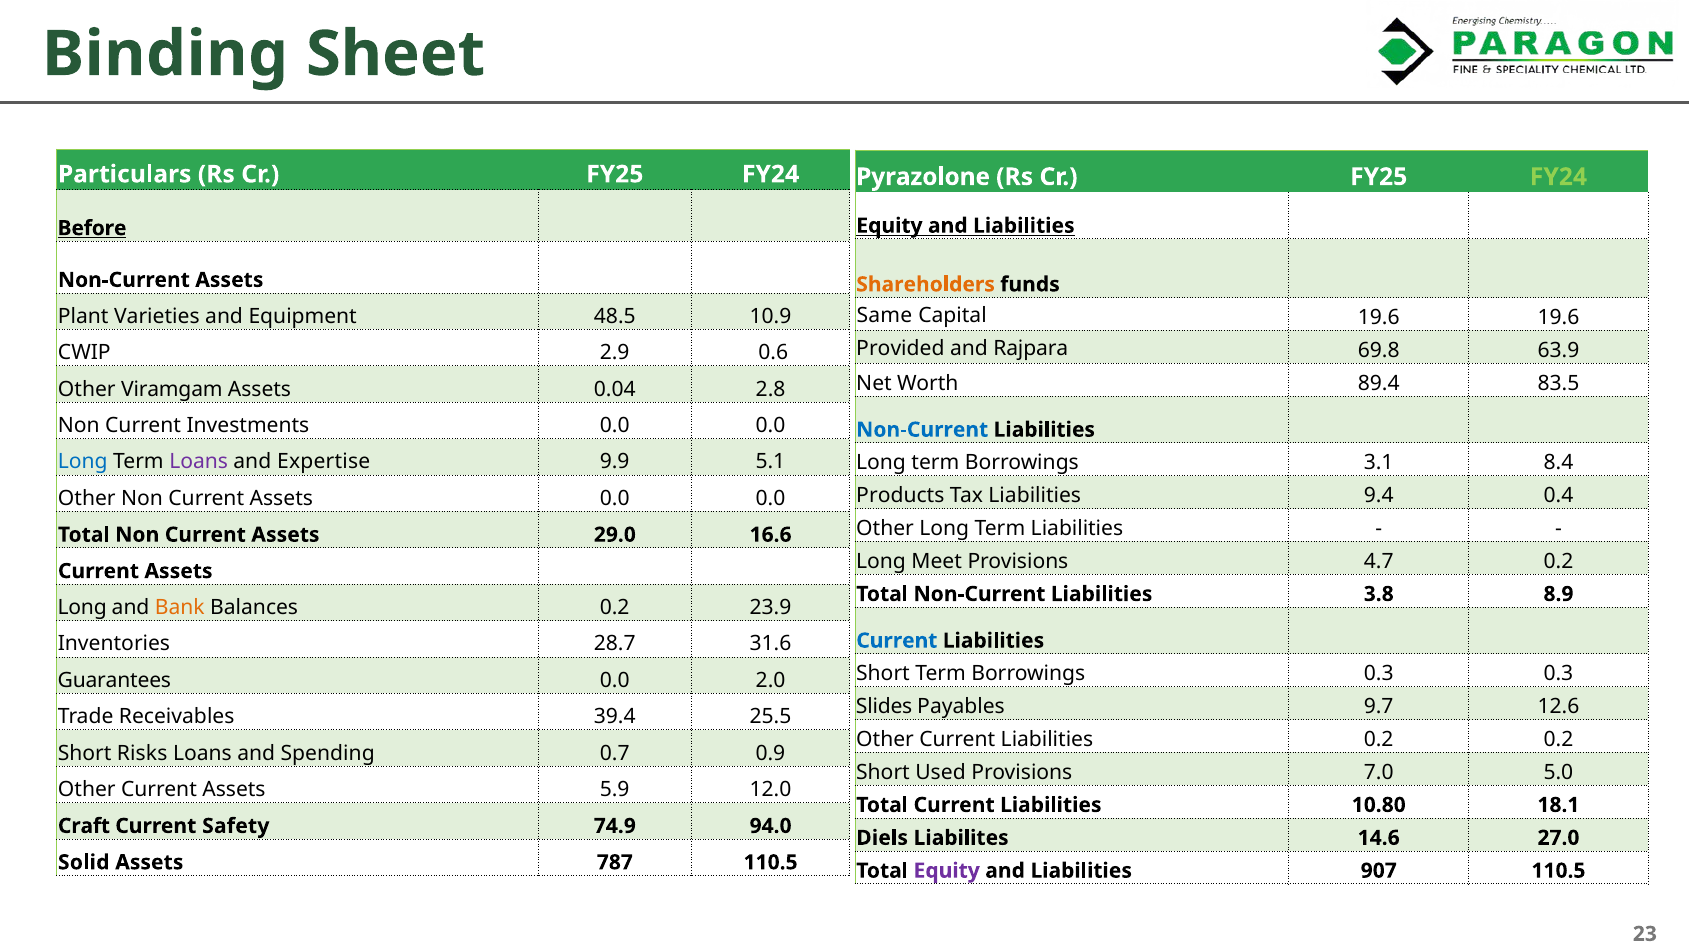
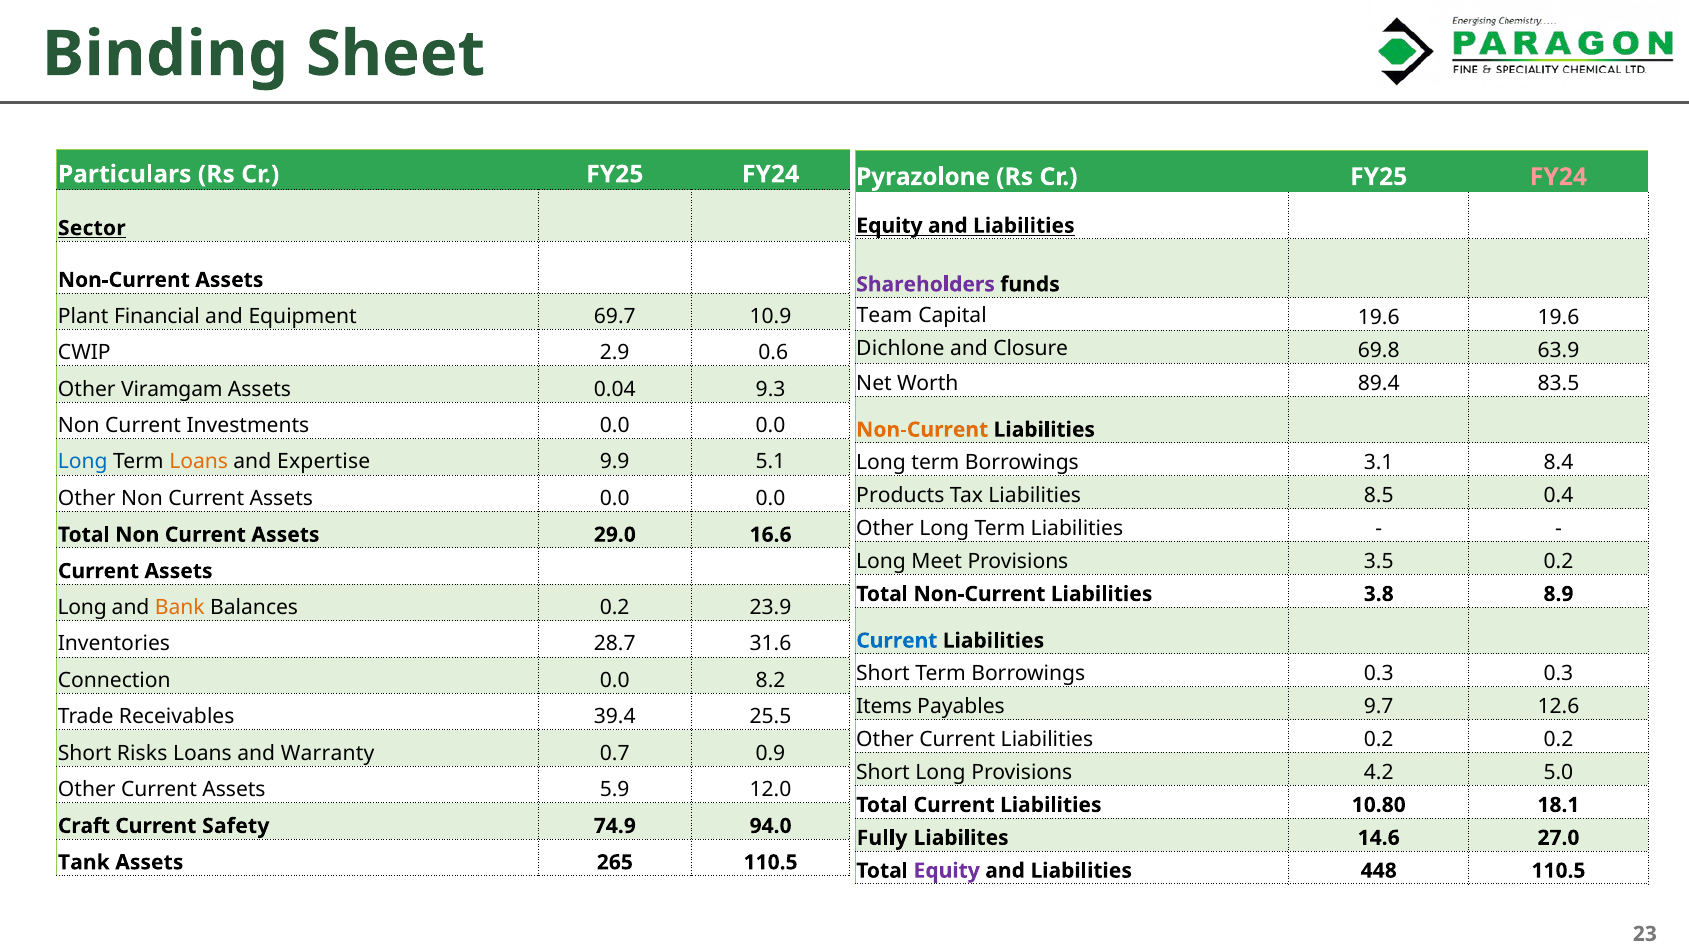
FY24 colour: light green -> pink (1558, 177)
Before: Before -> Sector (92, 228)
Shareholders colour: orange -> purple (926, 284)
Same: Same -> Team (884, 316)
Varieties: Varieties -> Financial (157, 316)
48.5: 48.5 -> 69.7 (615, 316)
Provided: Provided -> Dichlone (900, 349)
Rajpara: Rajpara -> Closure (1031, 349)
2.8: 2.8 -> 9.3 (771, 389)
Non‐Current colour: blue -> orange (922, 430)
Loans colour: purple -> orange (199, 462)
9.4: 9.4 -> 8.5 (1379, 495)
4.7: 4.7 -> 3.5 (1379, 561)
Guarantees: Guarantees -> Connection (114, 680)
2.0: 2.0 -> 8.2 (771, 680)
Slides: Slides -> Items (884, 706)
Spending: Spending -> Warranty (328, 753)
Short Used: Used -> Long (940, 772)
7.0: 7.0 -> 4.2 (1379, 772)
Diels: Diels -> Fully (882, 838)
Solid: Solid -> Tank (84, 862)
787: 787 -> 265 (615, 862)
907: 907 -> 448 (1379, 871)
